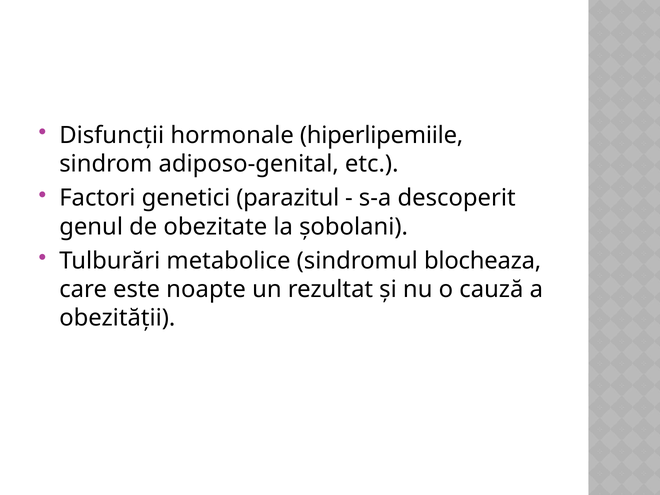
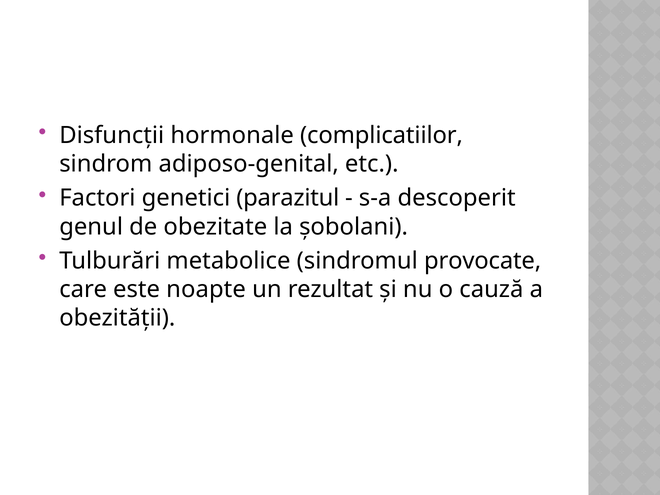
hiperlipemiile: hiperlipemiile -> complicatiilor (381, 135)
blocheaza: blocheaza -> provocate (483, 261)
